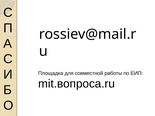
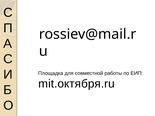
mit.вопроса.ru: mit.вопроса.ru -> mit.октября.ru (77, 84)
